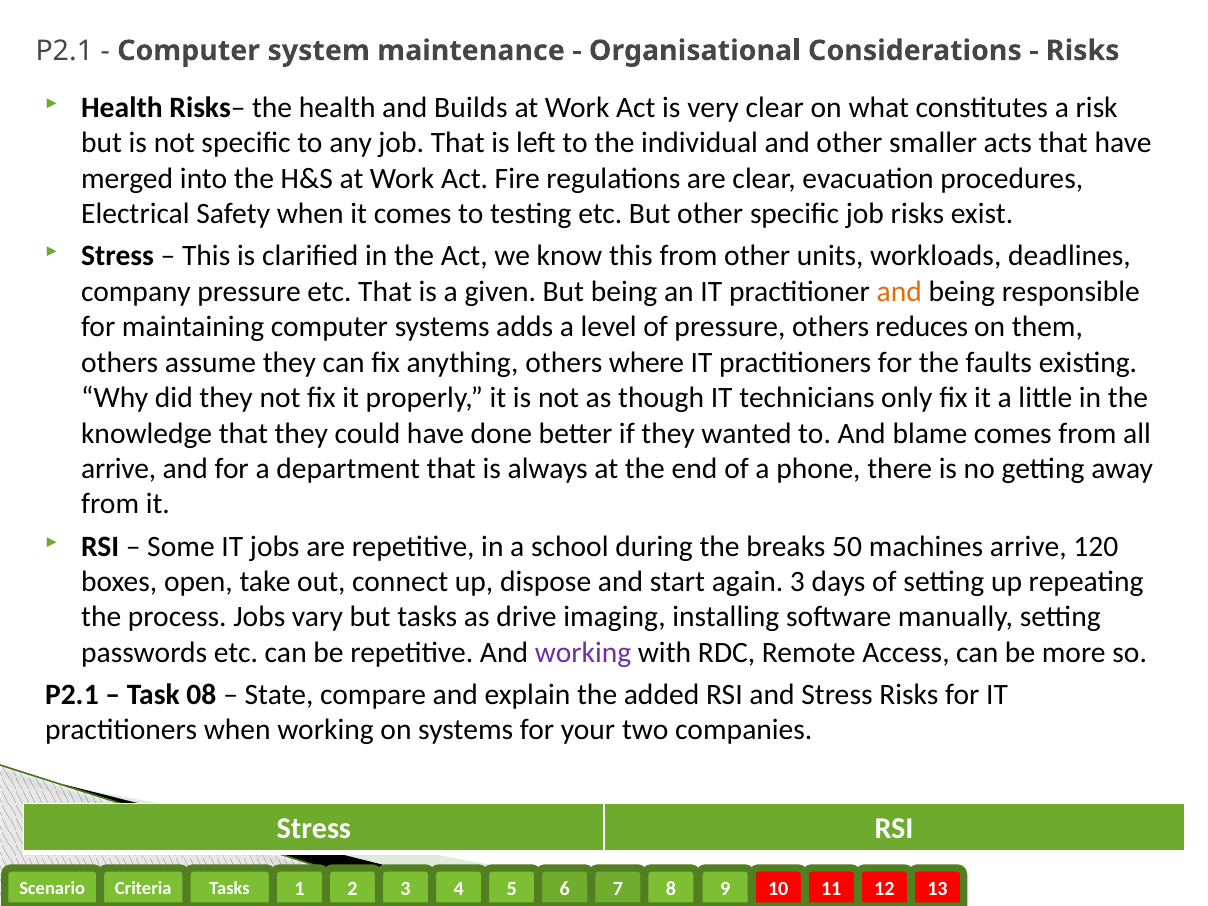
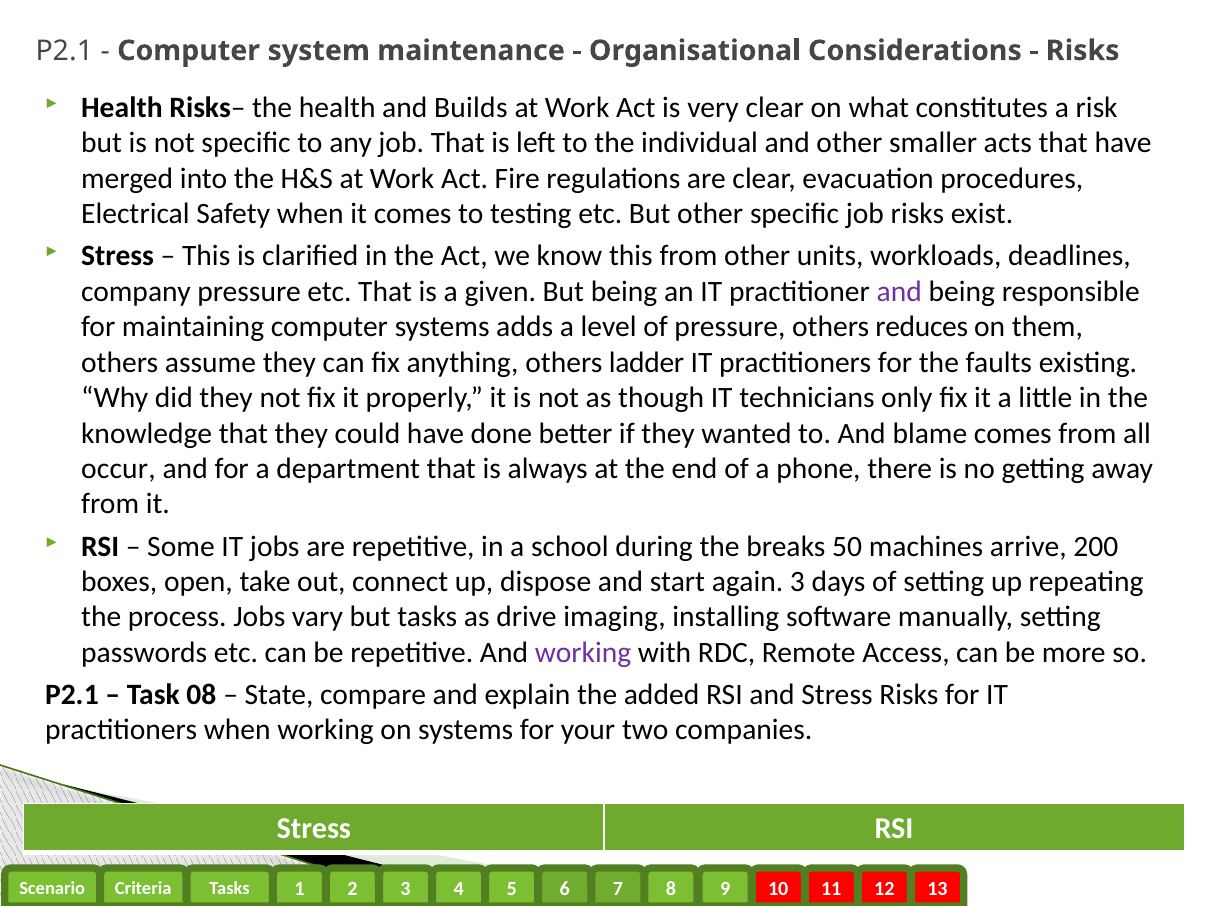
and colour: orange -> purple (899, 292)
where: where -> ladder (647, 362)
arrive: arrive -> occur (118, 469)
120: 120 -> 200 (1096, 546)
